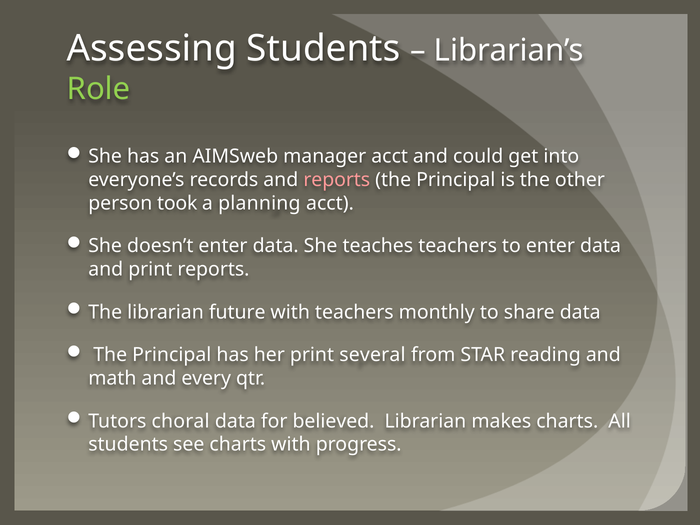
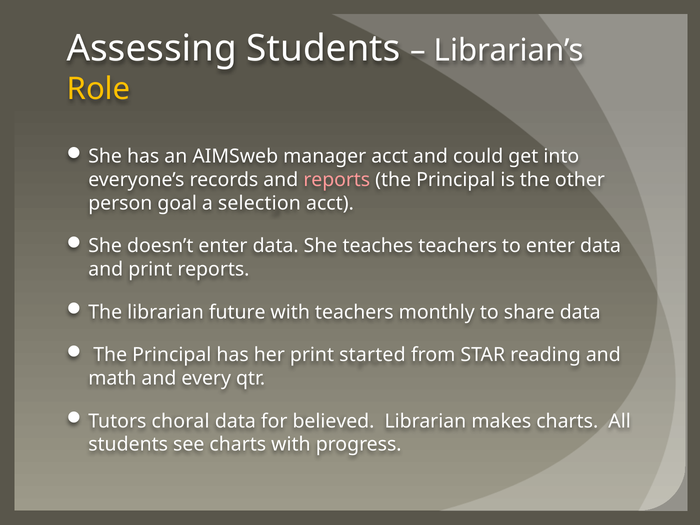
Role colour: light green -> yellow (99, 89)
took: took -> goal (177, 203)
planning: planning -> selection (259, 203)
several: several -> started (372, 355)
